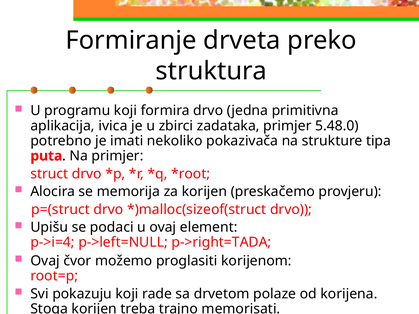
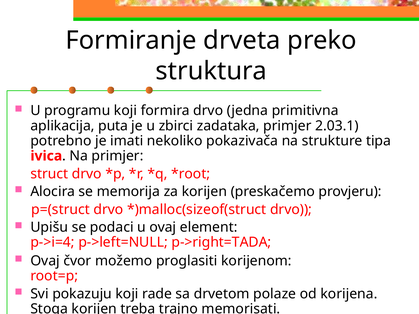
ivica: ivica -> puta (113, 126)
5.48.0: 5.48.0 -> 2.03.1 (337, 126)
puta: puta -> ivica (46, 156)
